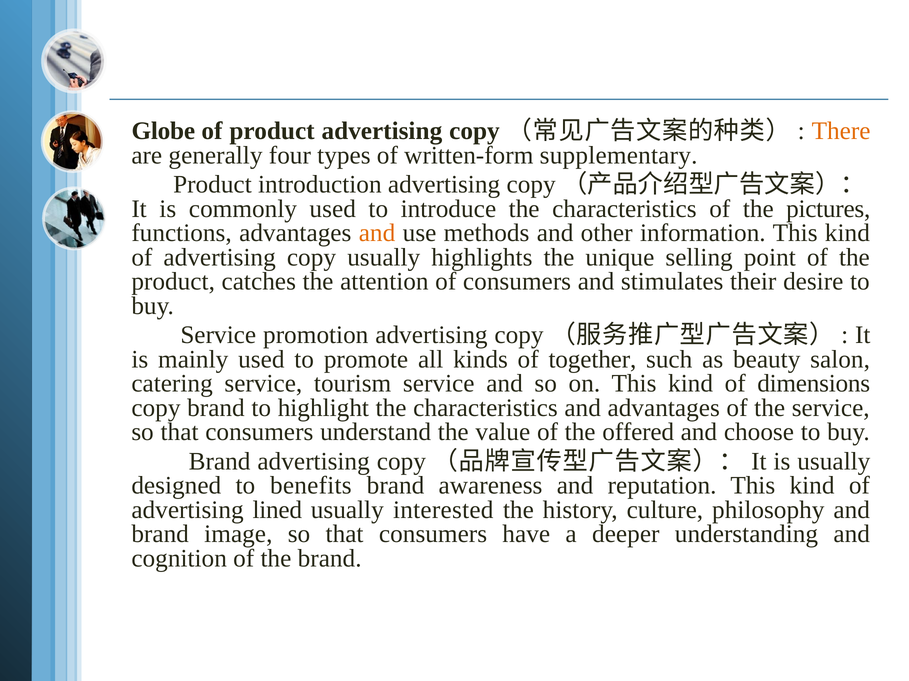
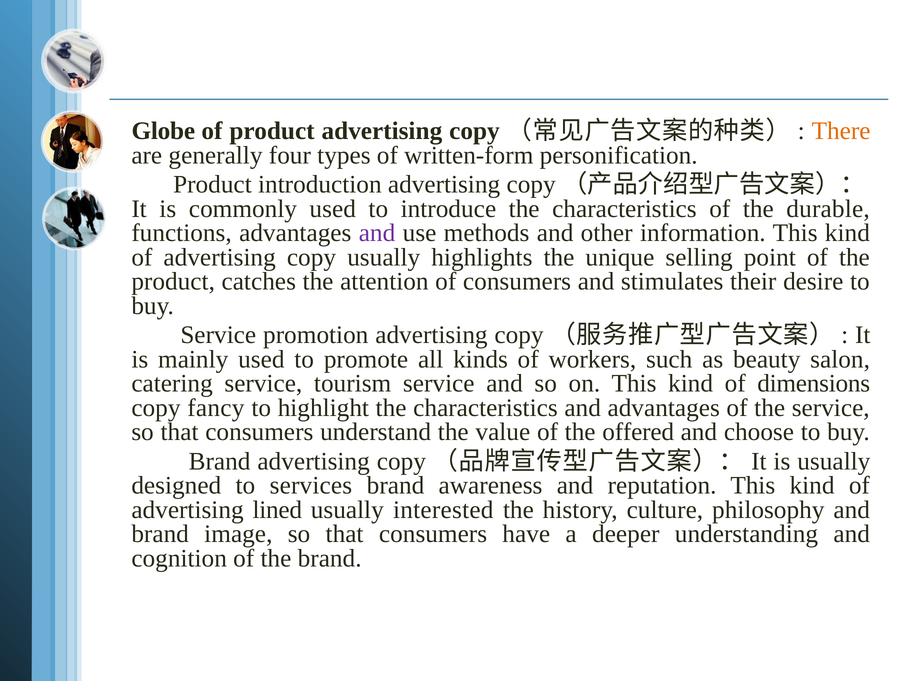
supplementary: supplementary -> personification (619, 156)
pictures: pictures -> durable (828, 209)
and colour: orange -> purple (377, 233)
together: together -> workers (592, 360)
copy brand: brand -> fancy (216, 408)
benefits: benefits -> services (311, 486)
